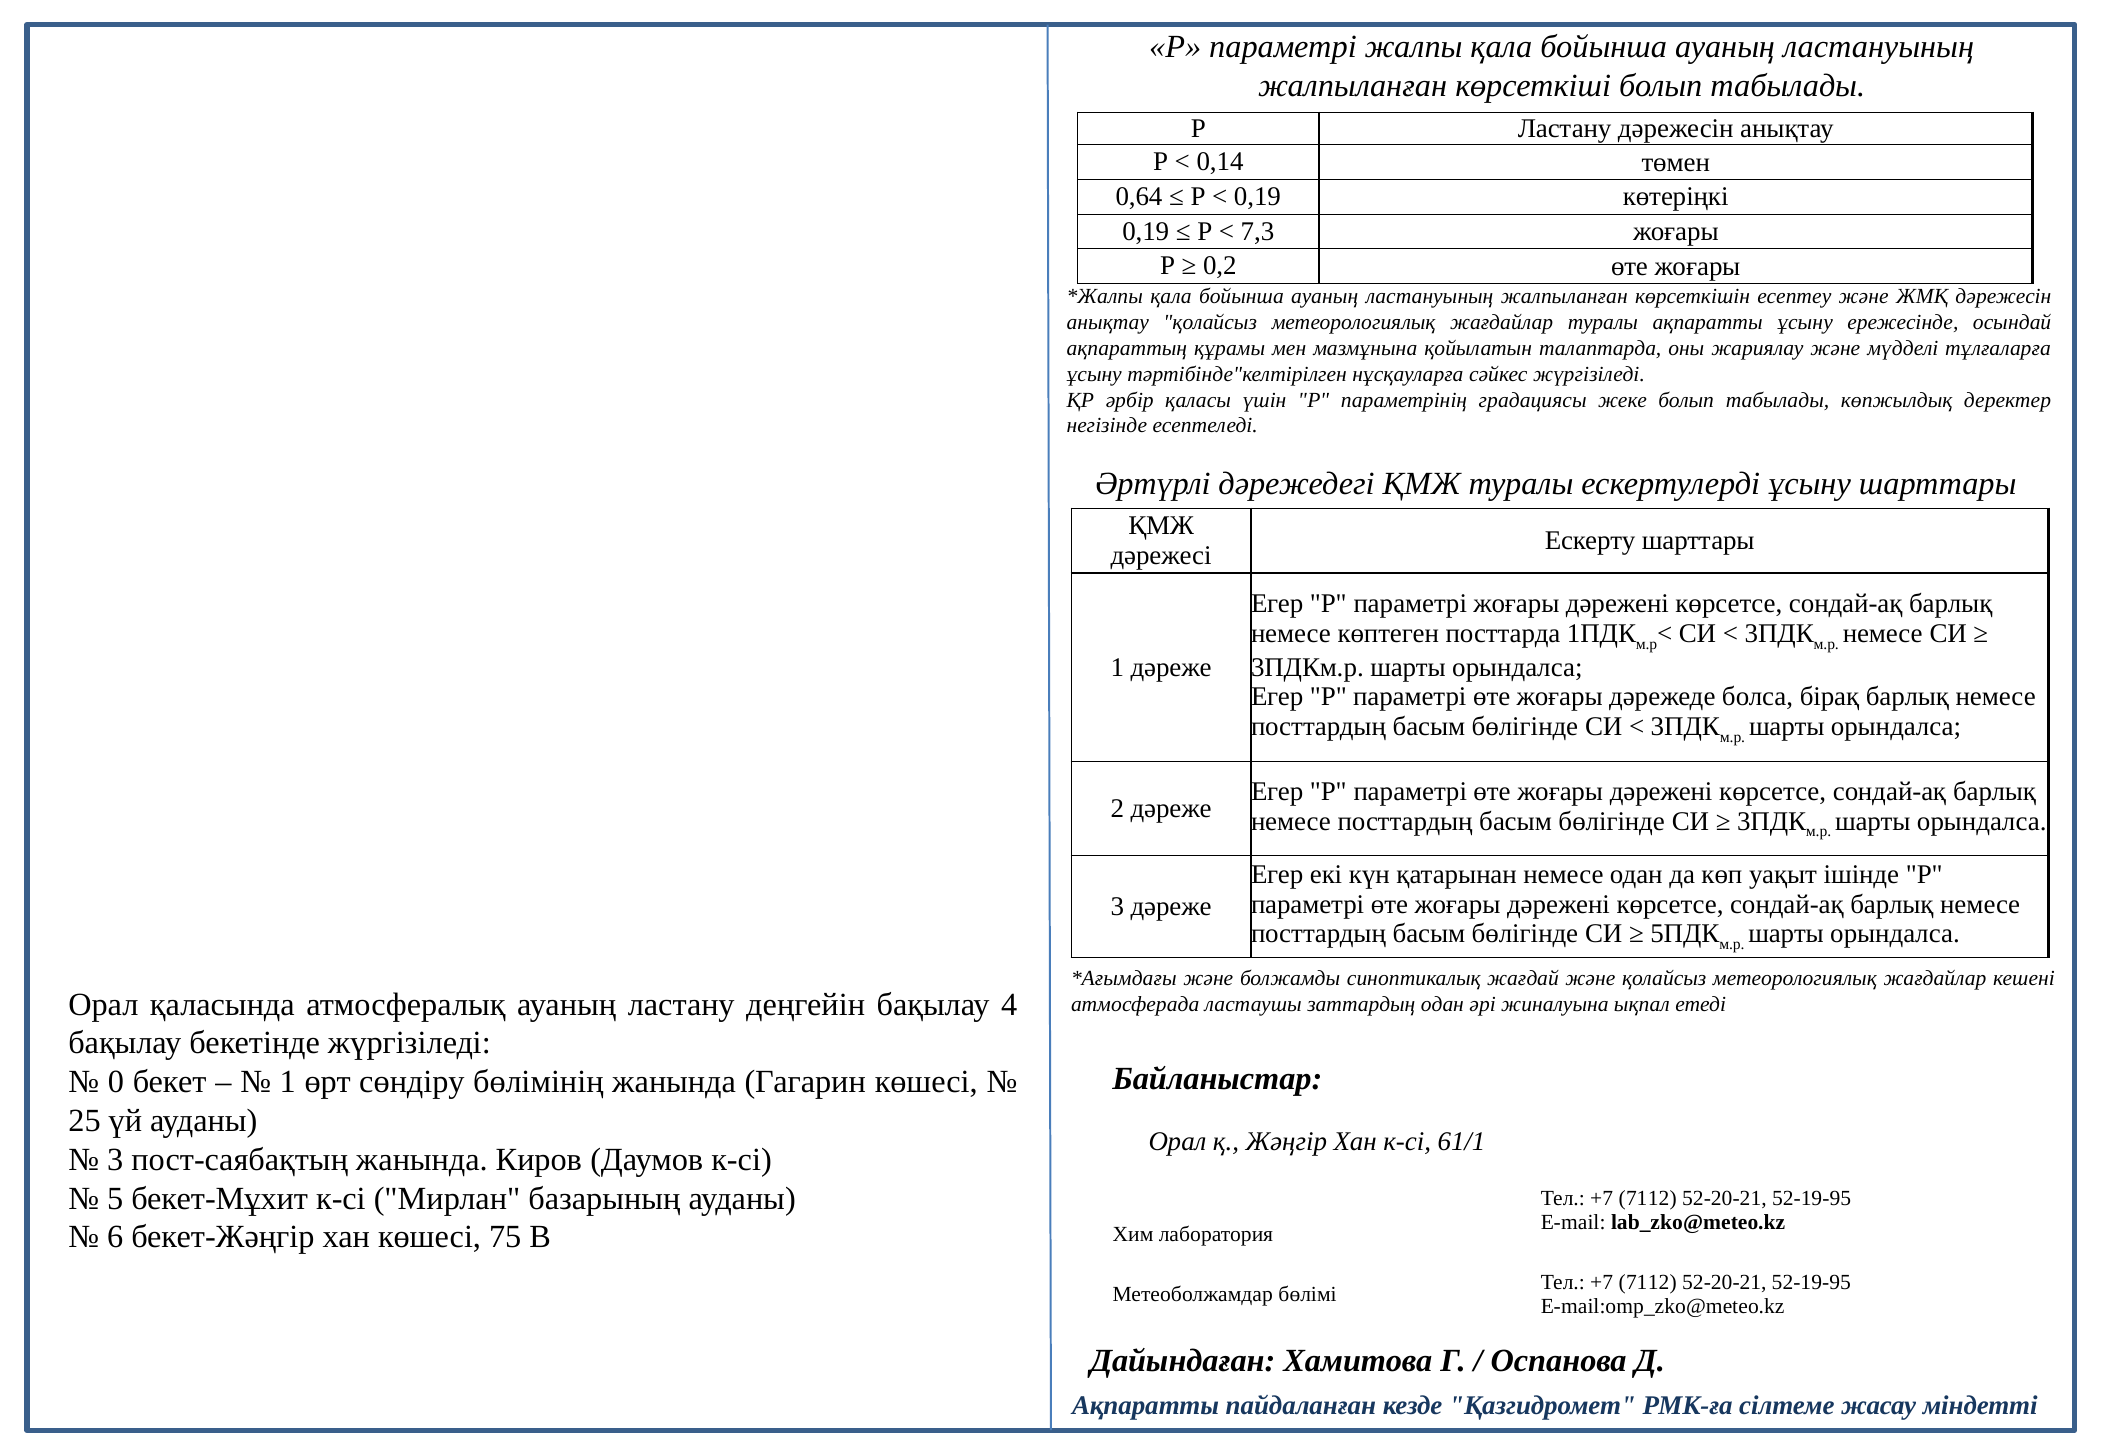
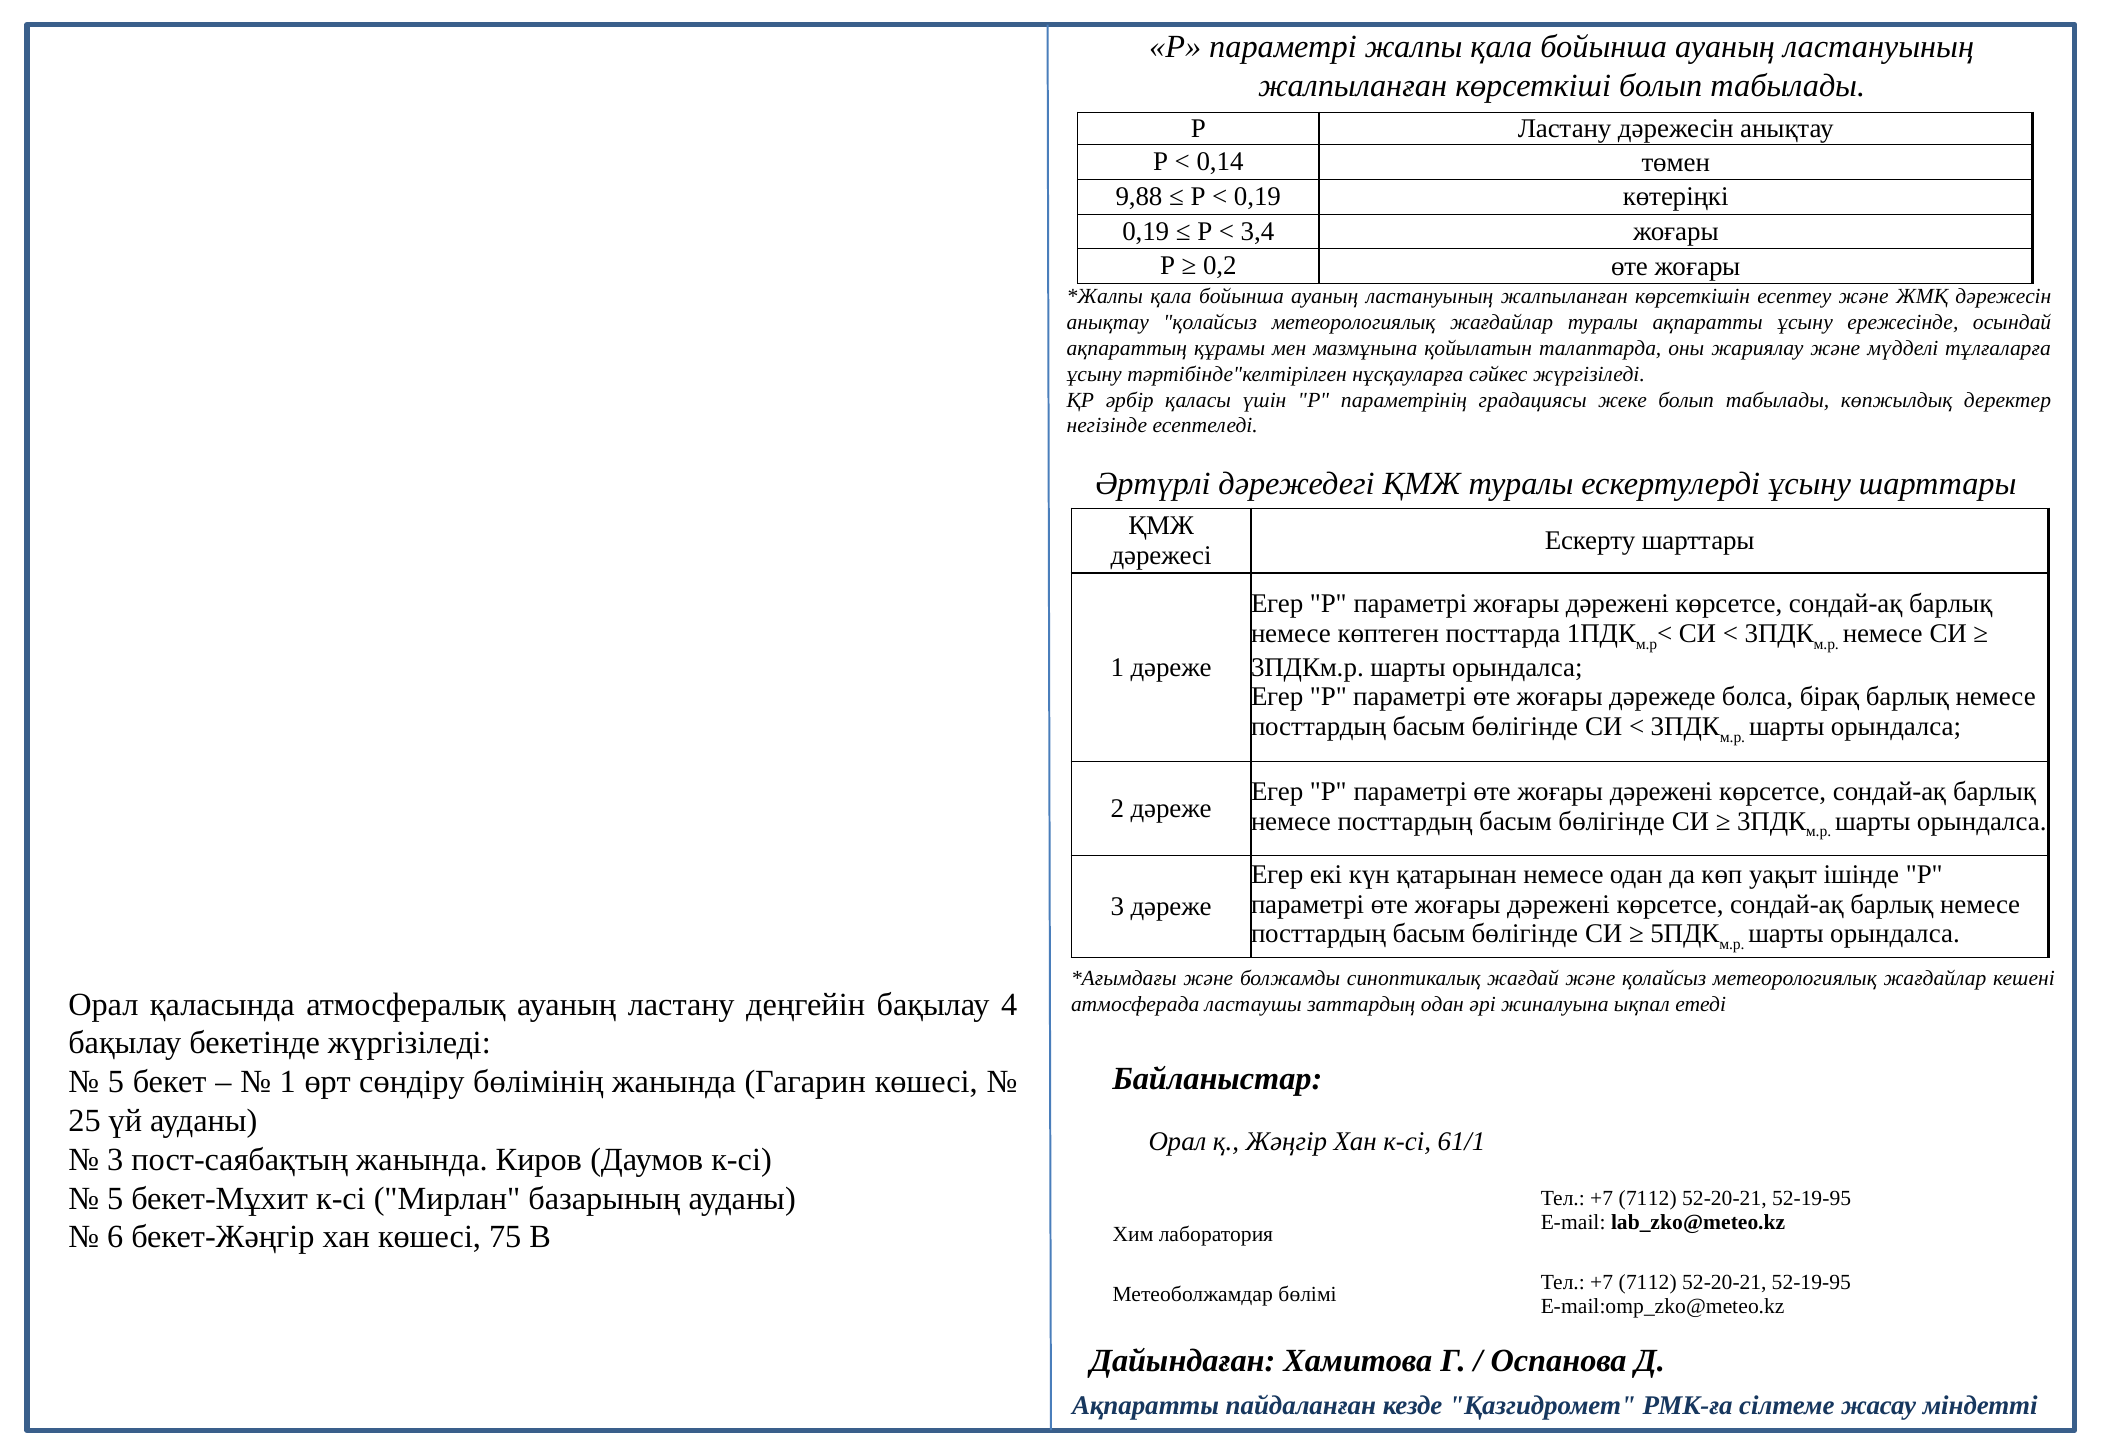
0,64: 0,64 -> 9,88 (1139, 197)
7,3: 7,3 -> 3,4 (1257, 231)
0: 0 -> 5 (116, 1082)
